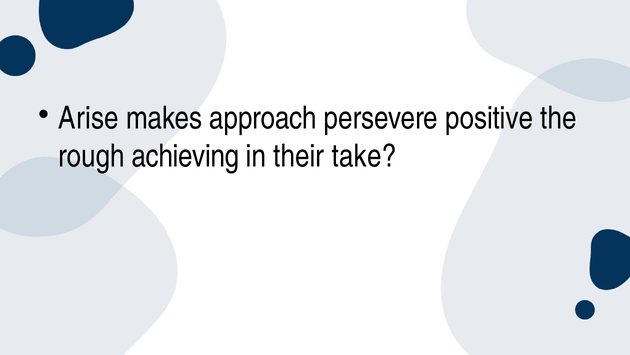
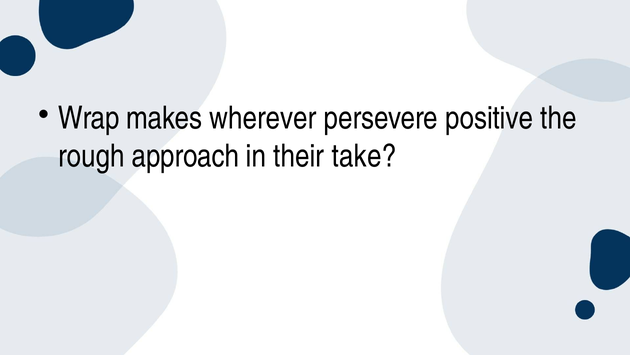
Arise: Arise -> Wrap (89, 118)
approach: approach -> wherever (263, 118)
achieving: achieving -> approach (185, 156)
